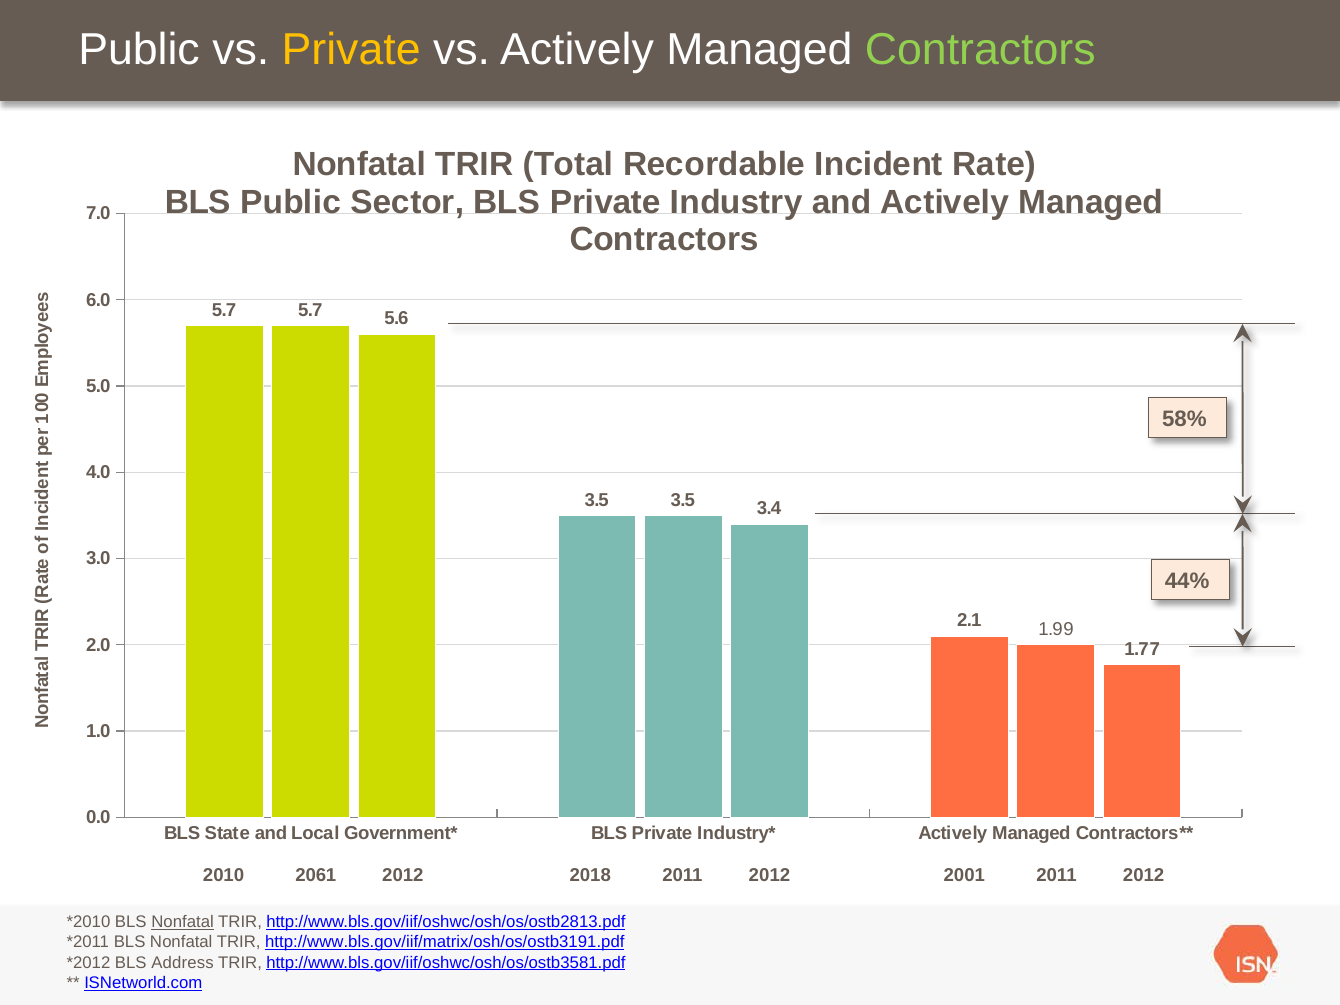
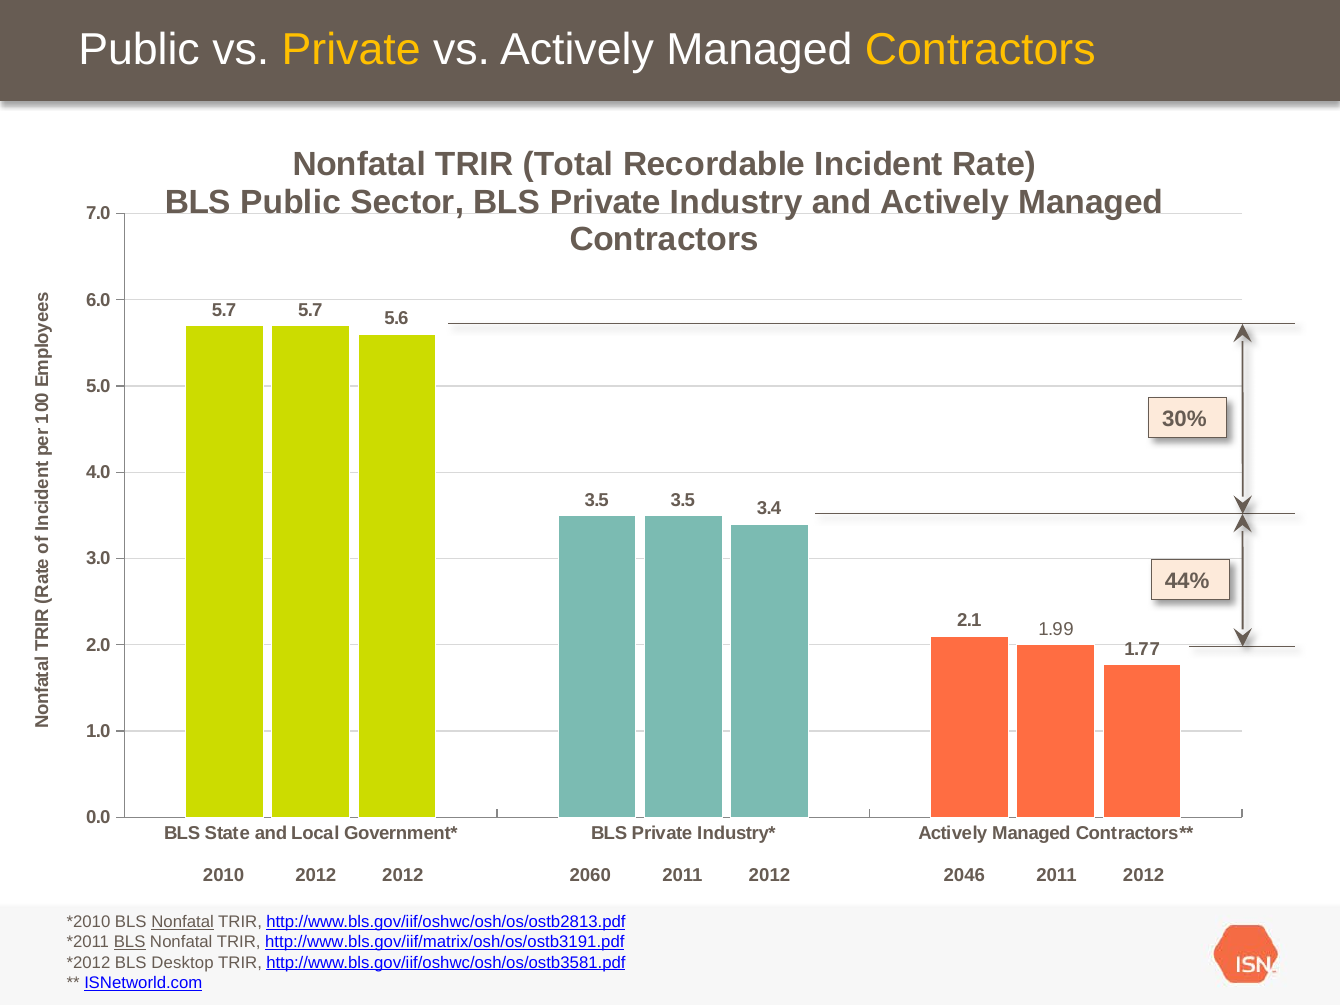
Contractors colour: light green -> yellow (980, 50)
58%: 58% -> 30% (1184, 419)
2010 2061: 2061 -> 2012 (316, 876)
2018: 2018 -> 2060 (590, 876)
2001: 2001 -> 2046 (964, 876)
BLS underline: none -> present (130, 942)
Address: Address -> Desktop (183, 963)
